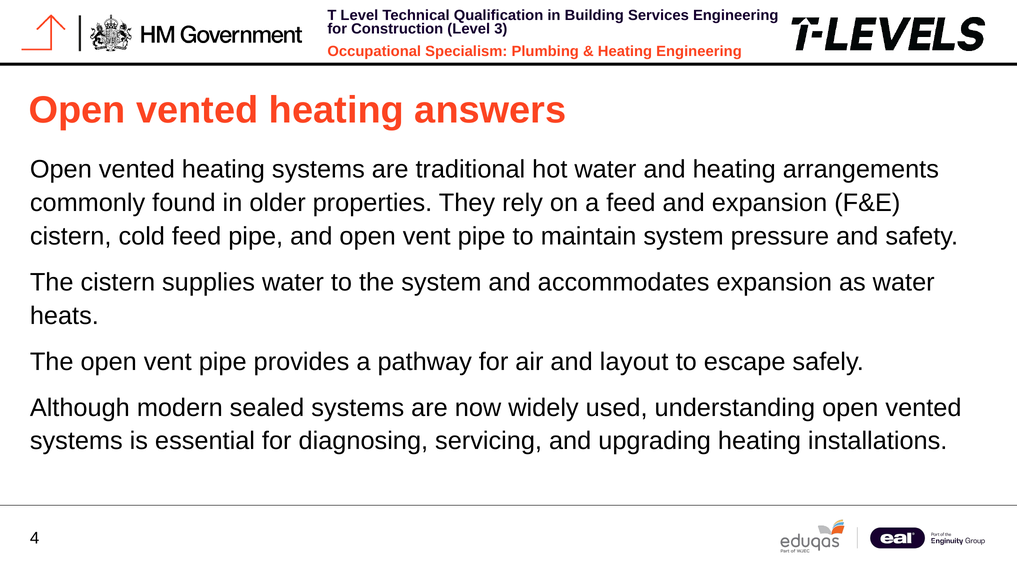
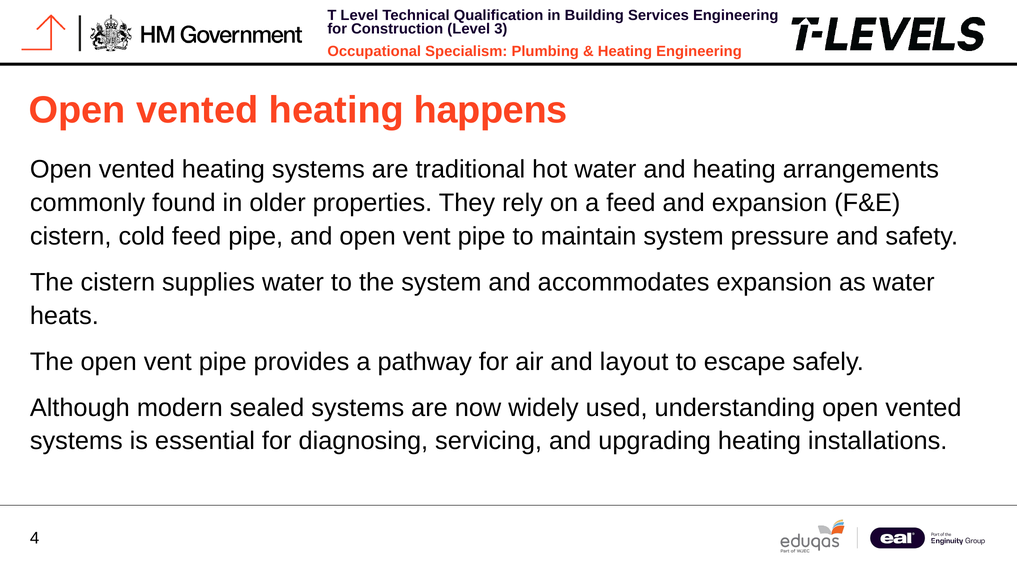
answers: answers -> happens (491, 110)
